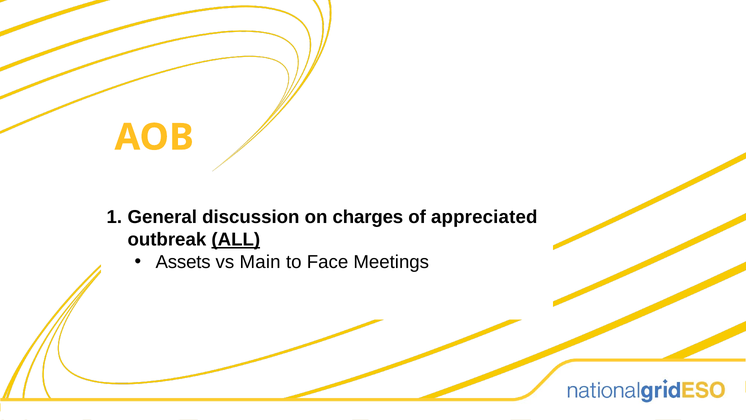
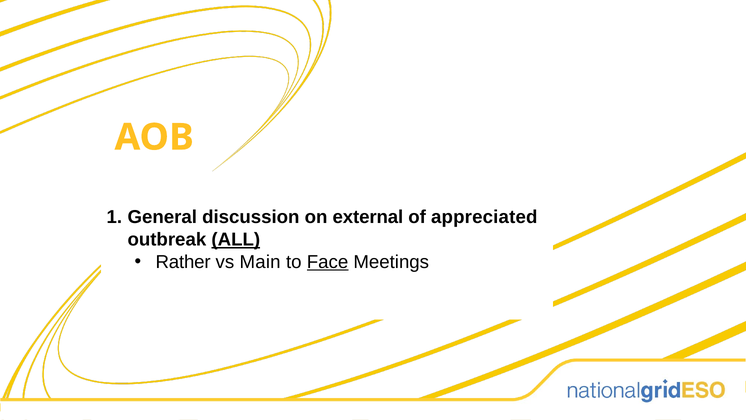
charges: charges -> external (368, 217)
Assets: Assets -> Rather (183, 262)
Face underline: none -> present (328, 262)
